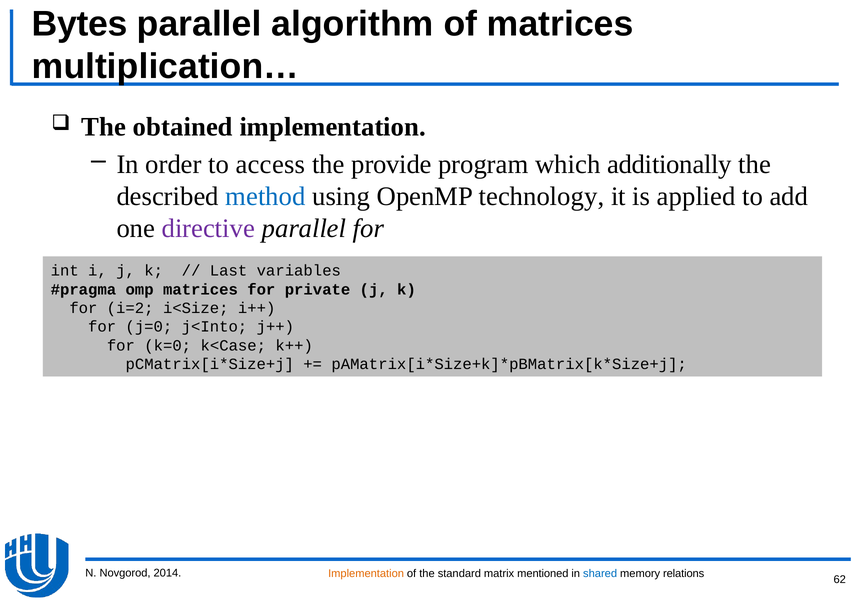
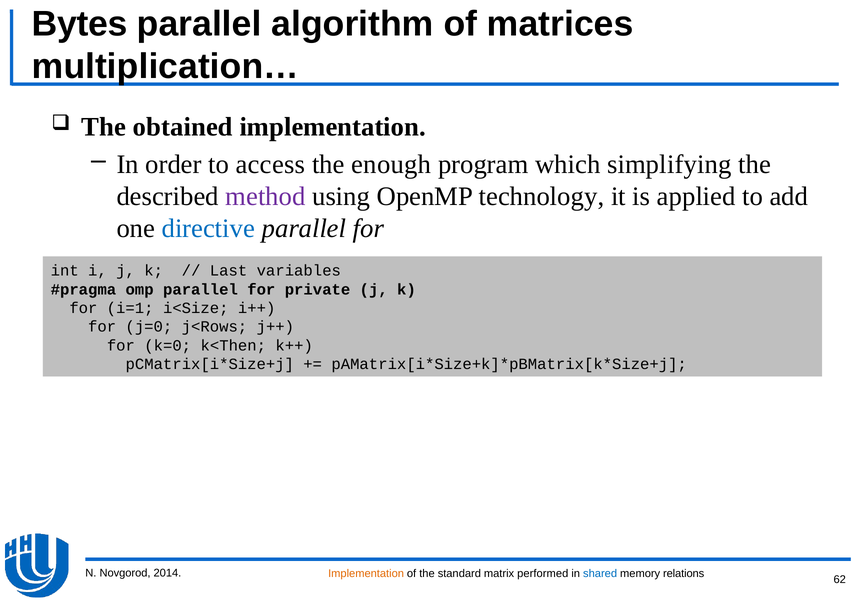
provide: provide -> enough (391, 164)
additionally: additionally -> simplifying (669, 164)
method colour: blue -> purple (265, 196)
directive colour: purple -> blue (208, 228)
omp matrices: matrices -> parallel (200, 289)
i=2: i=2 -> i=1 (130, 308)
j<Into: j<Into -> j<Rows (214, 327)
k<Case: k<Case -> k<Then (233, 345)
mentioned: mentioned -> performed (543, 573)
